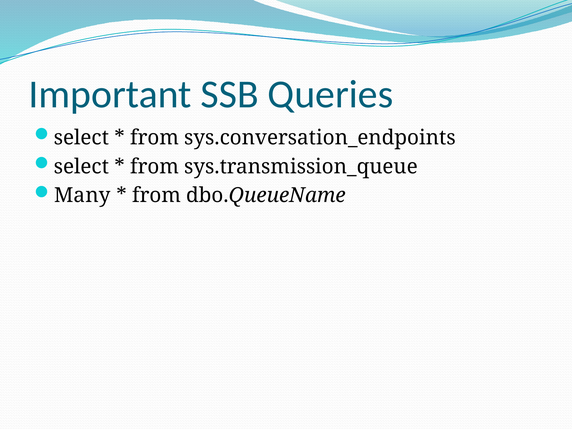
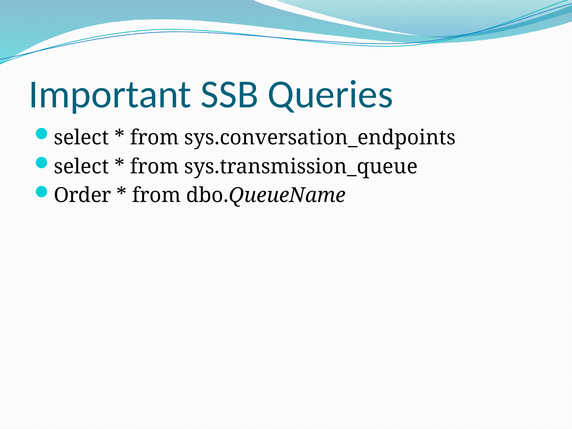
Many: Many -> Order (83, 196)
